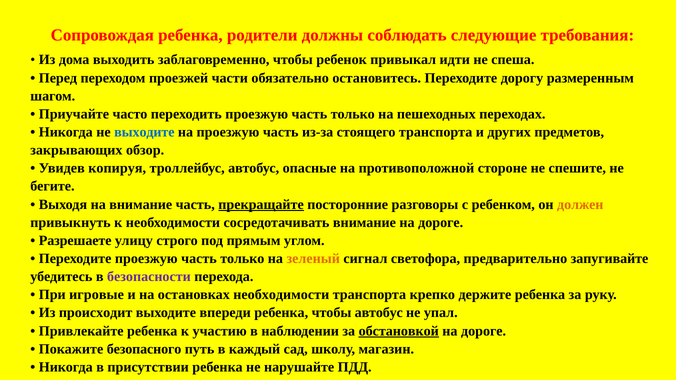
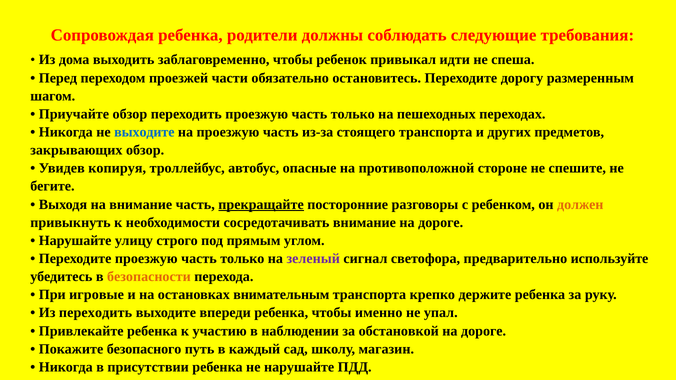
Приучайте часто: часто -> обзор (130, 114)
Разрешаете: Разрешаете -> Нарушайте (75, 241)
зеленый colour: orange -> purple (313, 259)
запугивайте: запугивайте -> используйте (610, 259)
безопасности colour: purple -> orange (149, 277)
остановках необходимости: необходимости -> внимательным (281, 295)
Из происходит: происходит -> переходить (96, 313)
чтобы автобус: автобус -> именно (379, 313)
обстановкой underline: present -> none (399, 331)
